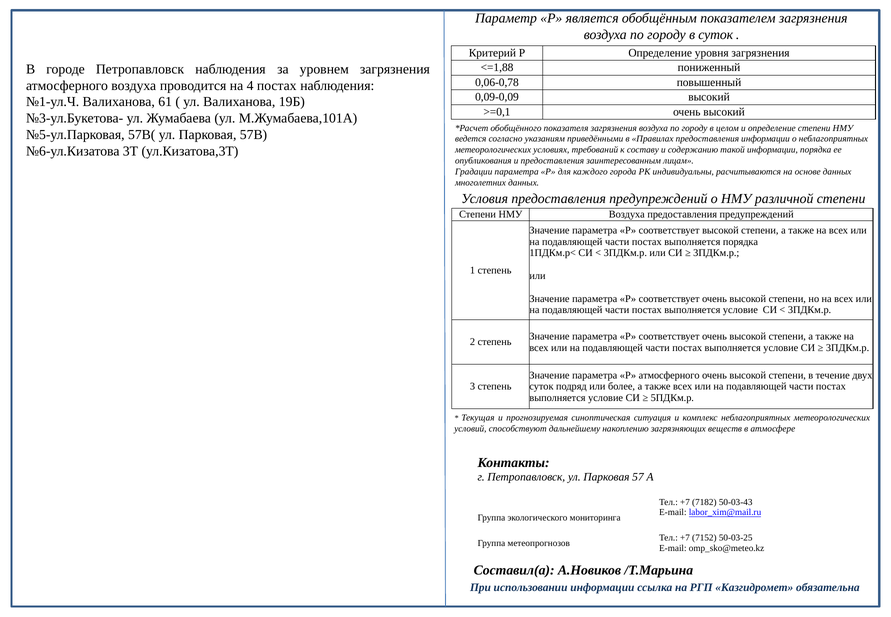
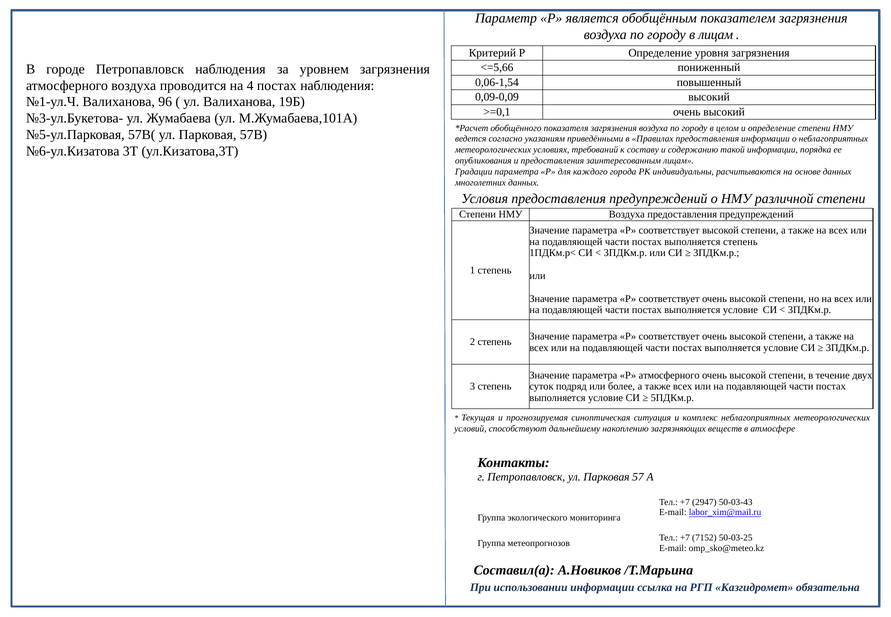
в суток: суток -> лицам (716, 35)
<=1,88: <=1,88 -> <=5,66 (497, 68)
0,06-0,78: 0,06-0,78 -> 0,06-1,54 (497, 82)
61: 61 -> 96 (165, 102)
выполняется порядка: порядка -> степень (740, 242)
7182: 7182 -> 2947 (704, 502)
